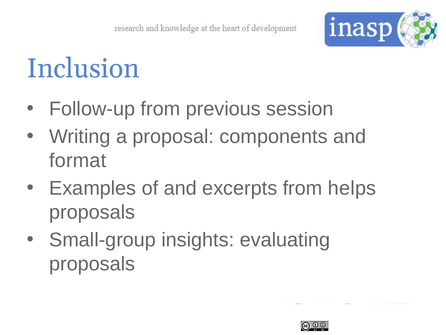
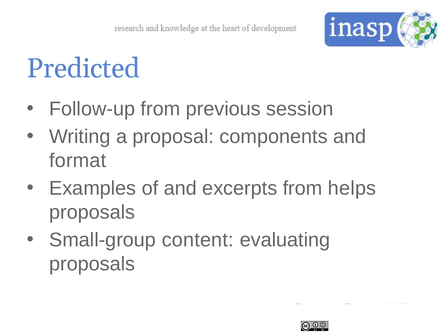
Inclusion: Inclusion -> Predicted (83, 68)
insights: insights -> content (198, 240)
